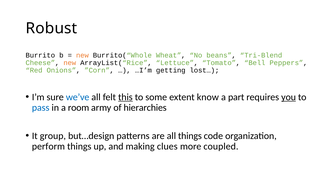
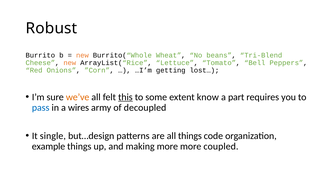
we’ve colour: blue -> orange (78, 97)
you underline: present -> none (289, 97)
room: room -> wires (79, 108)
hierarchies: hierarchies -> decoupled (145, 108)
group: group -> single (53, 136)
perform: perform -> example (48, 146)
making clues: clues -> more (167, 146)
